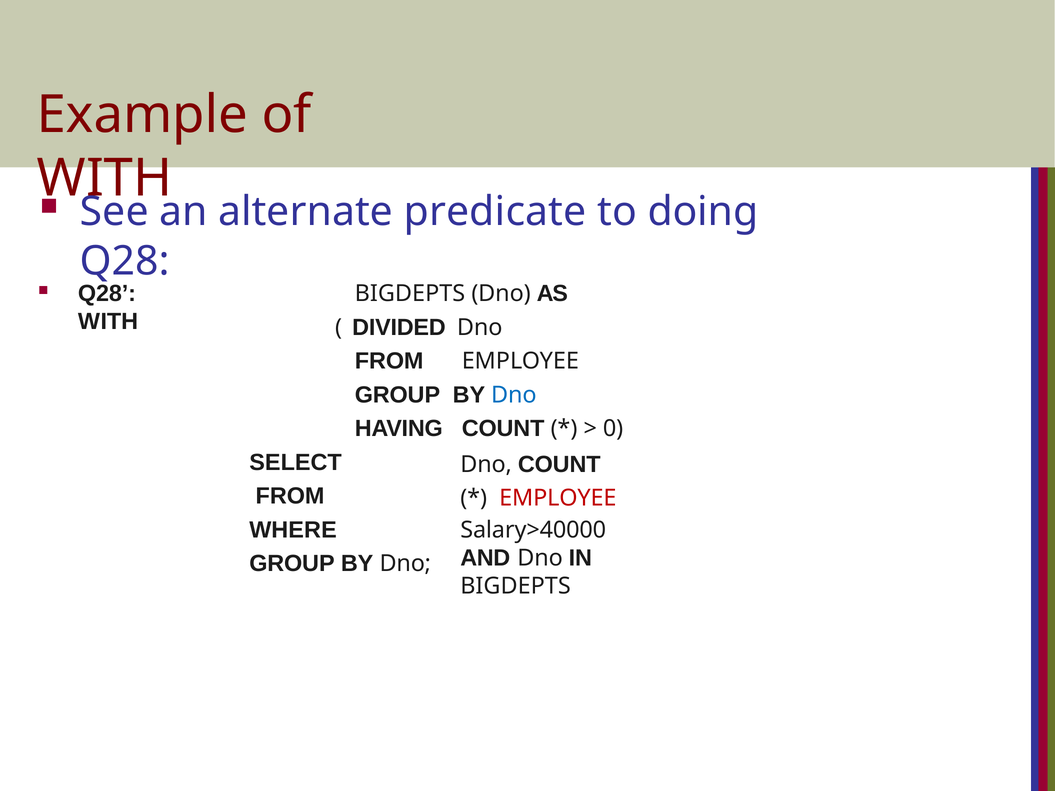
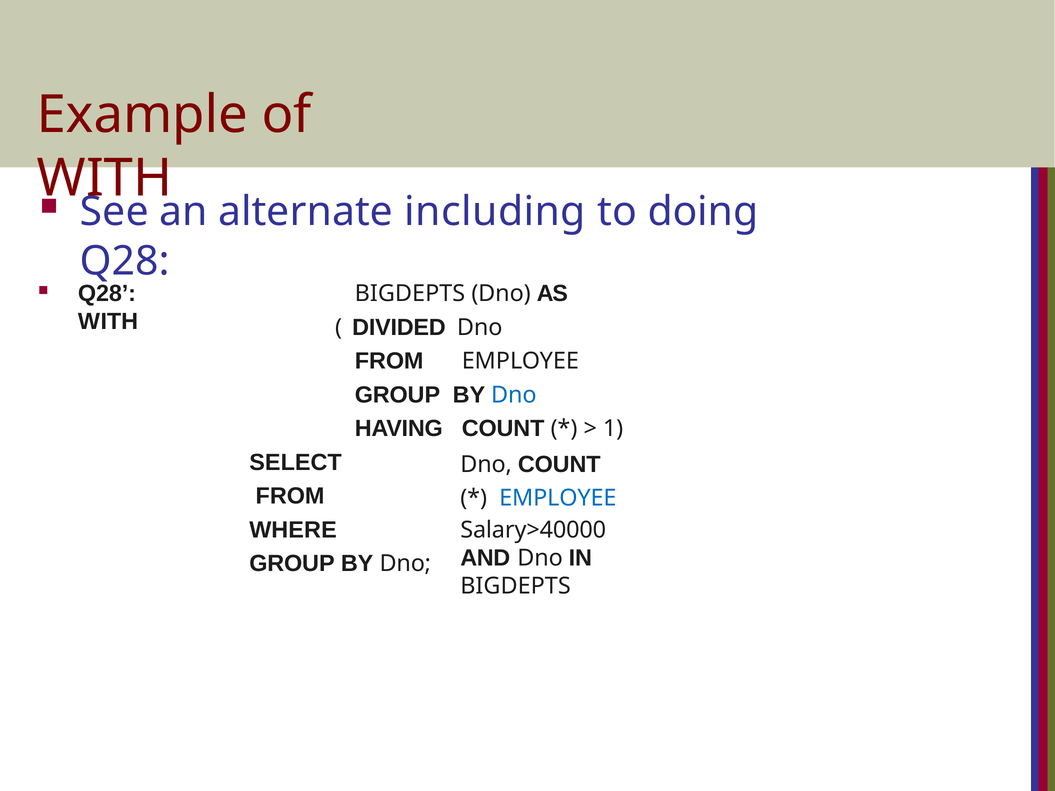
predicate: predicate -> including (495, 212)
0: 0 -> 1 (613, 429)
EMPLOYEE colour: red -> blue (558, 498)
